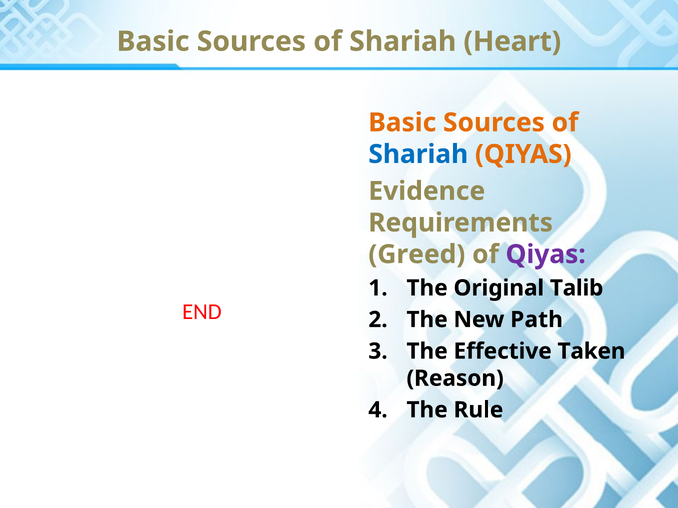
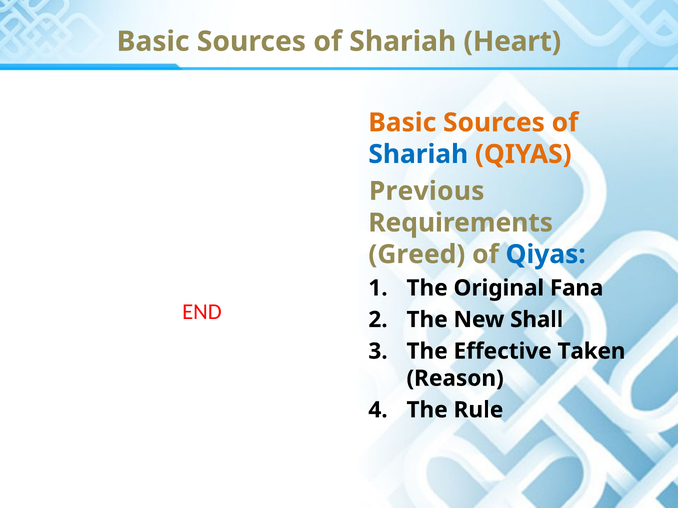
Evidence: Evidence -> Previous (427, 191)
Qiyas colour: purple -> blue (546, 255)
Talib: Talib -> Fana (577, 288)
Path: Path -> Shall (537, 320)
